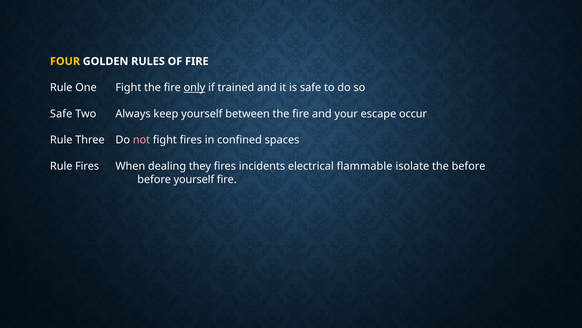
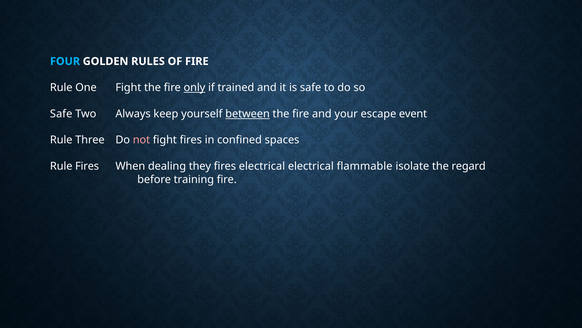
FOUR colour: yellow -> light blue (65, 61)
between underline: none -> present (248, 114)
occur: occur -> event (413, 114)
fires incidents: incidents -> electrical (262, 166)
the before: before -> regard (469, 166)
before yourself: yourself -> training (194, 179)
